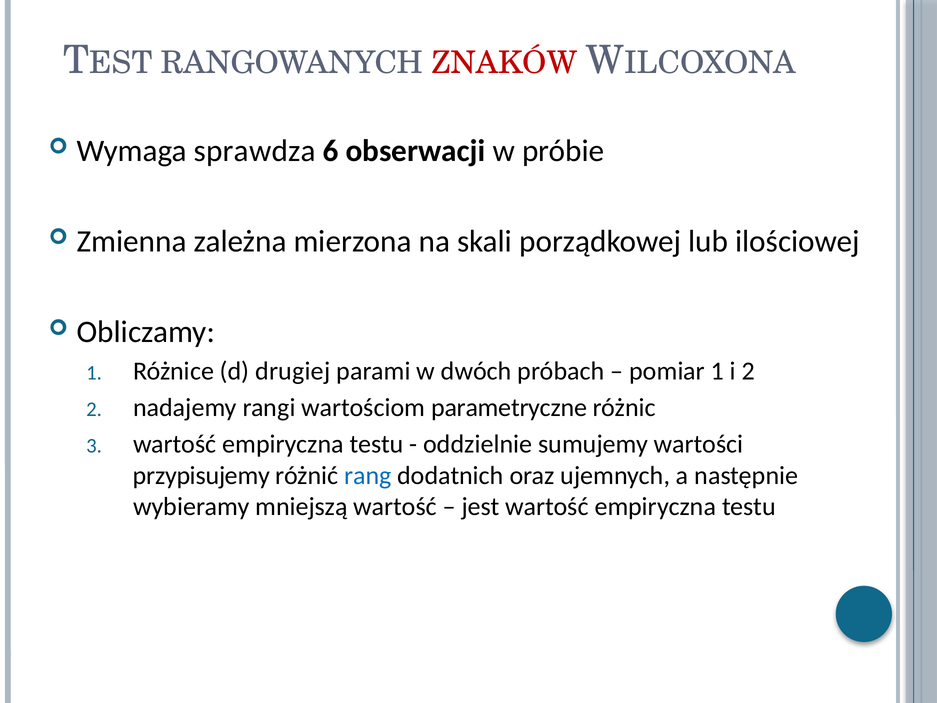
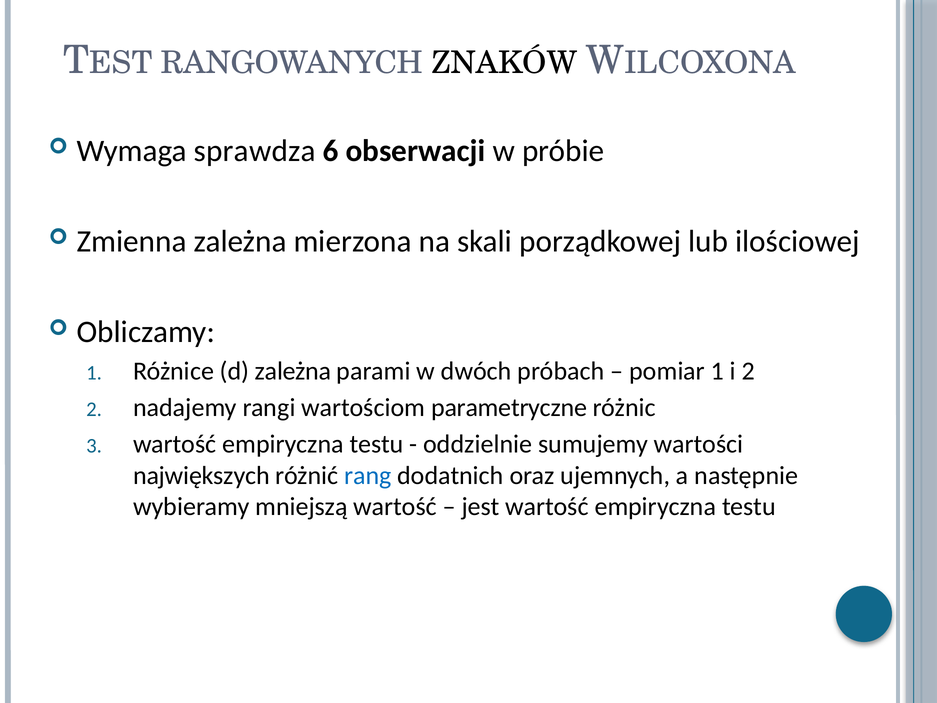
ZNAKÓW colour: red -> black (504, 63)
d drugiej: drugiej -> zależna (293, 371)
przypisujemy: przypisujemy -> największych (201, 475)
